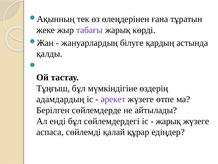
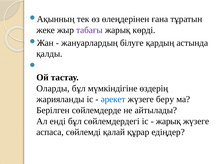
Тұңғыш: Тұңғыш -> Оларды (53, 88)
адамдардың: адамдардың -> жарияланды (60, 99)
әрекет colour: purple -> blue (113, 99)
өтпе: өтпе -> беру (165, 99)
